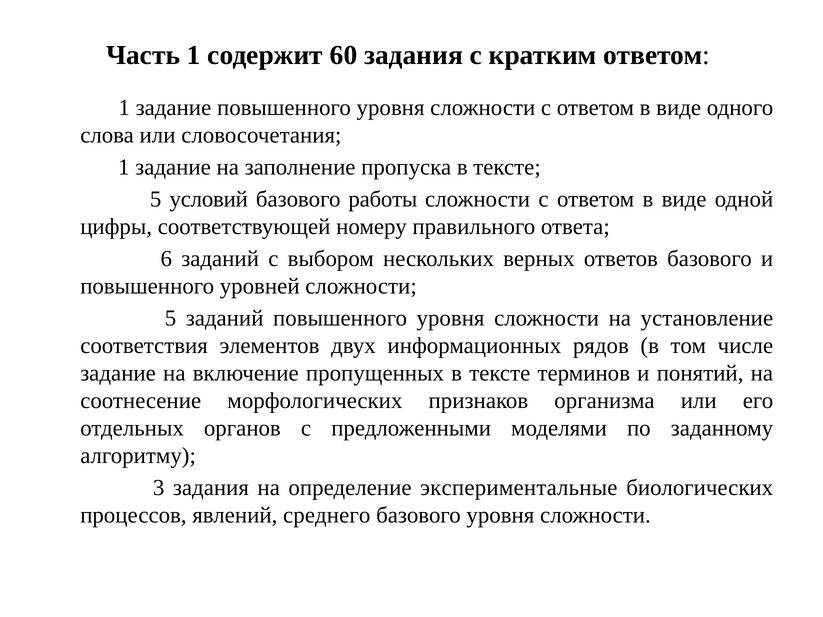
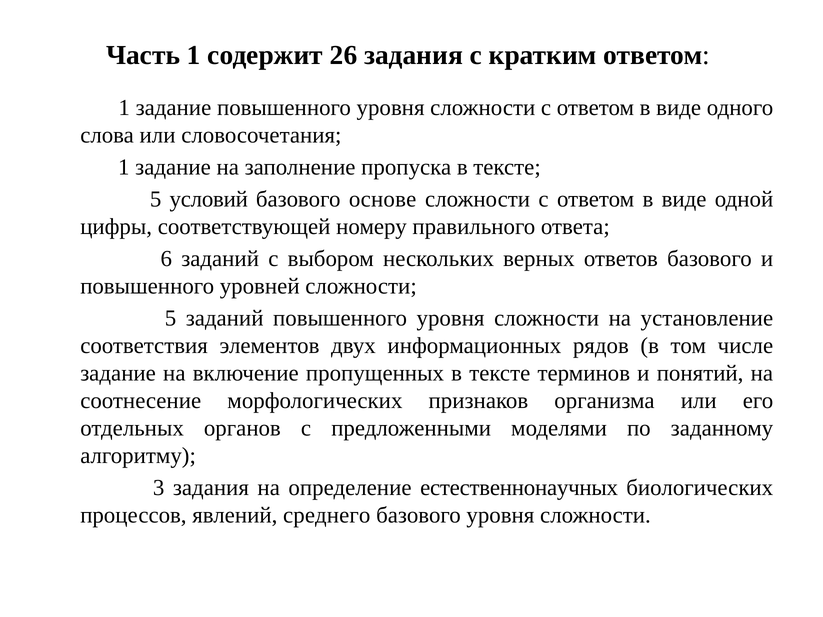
60: 60 -> 26 (344, 55)
работы: работы -> основе (383, 199)
экспериментальные: экспериментальные -> естественнонаучных (519, 488)
